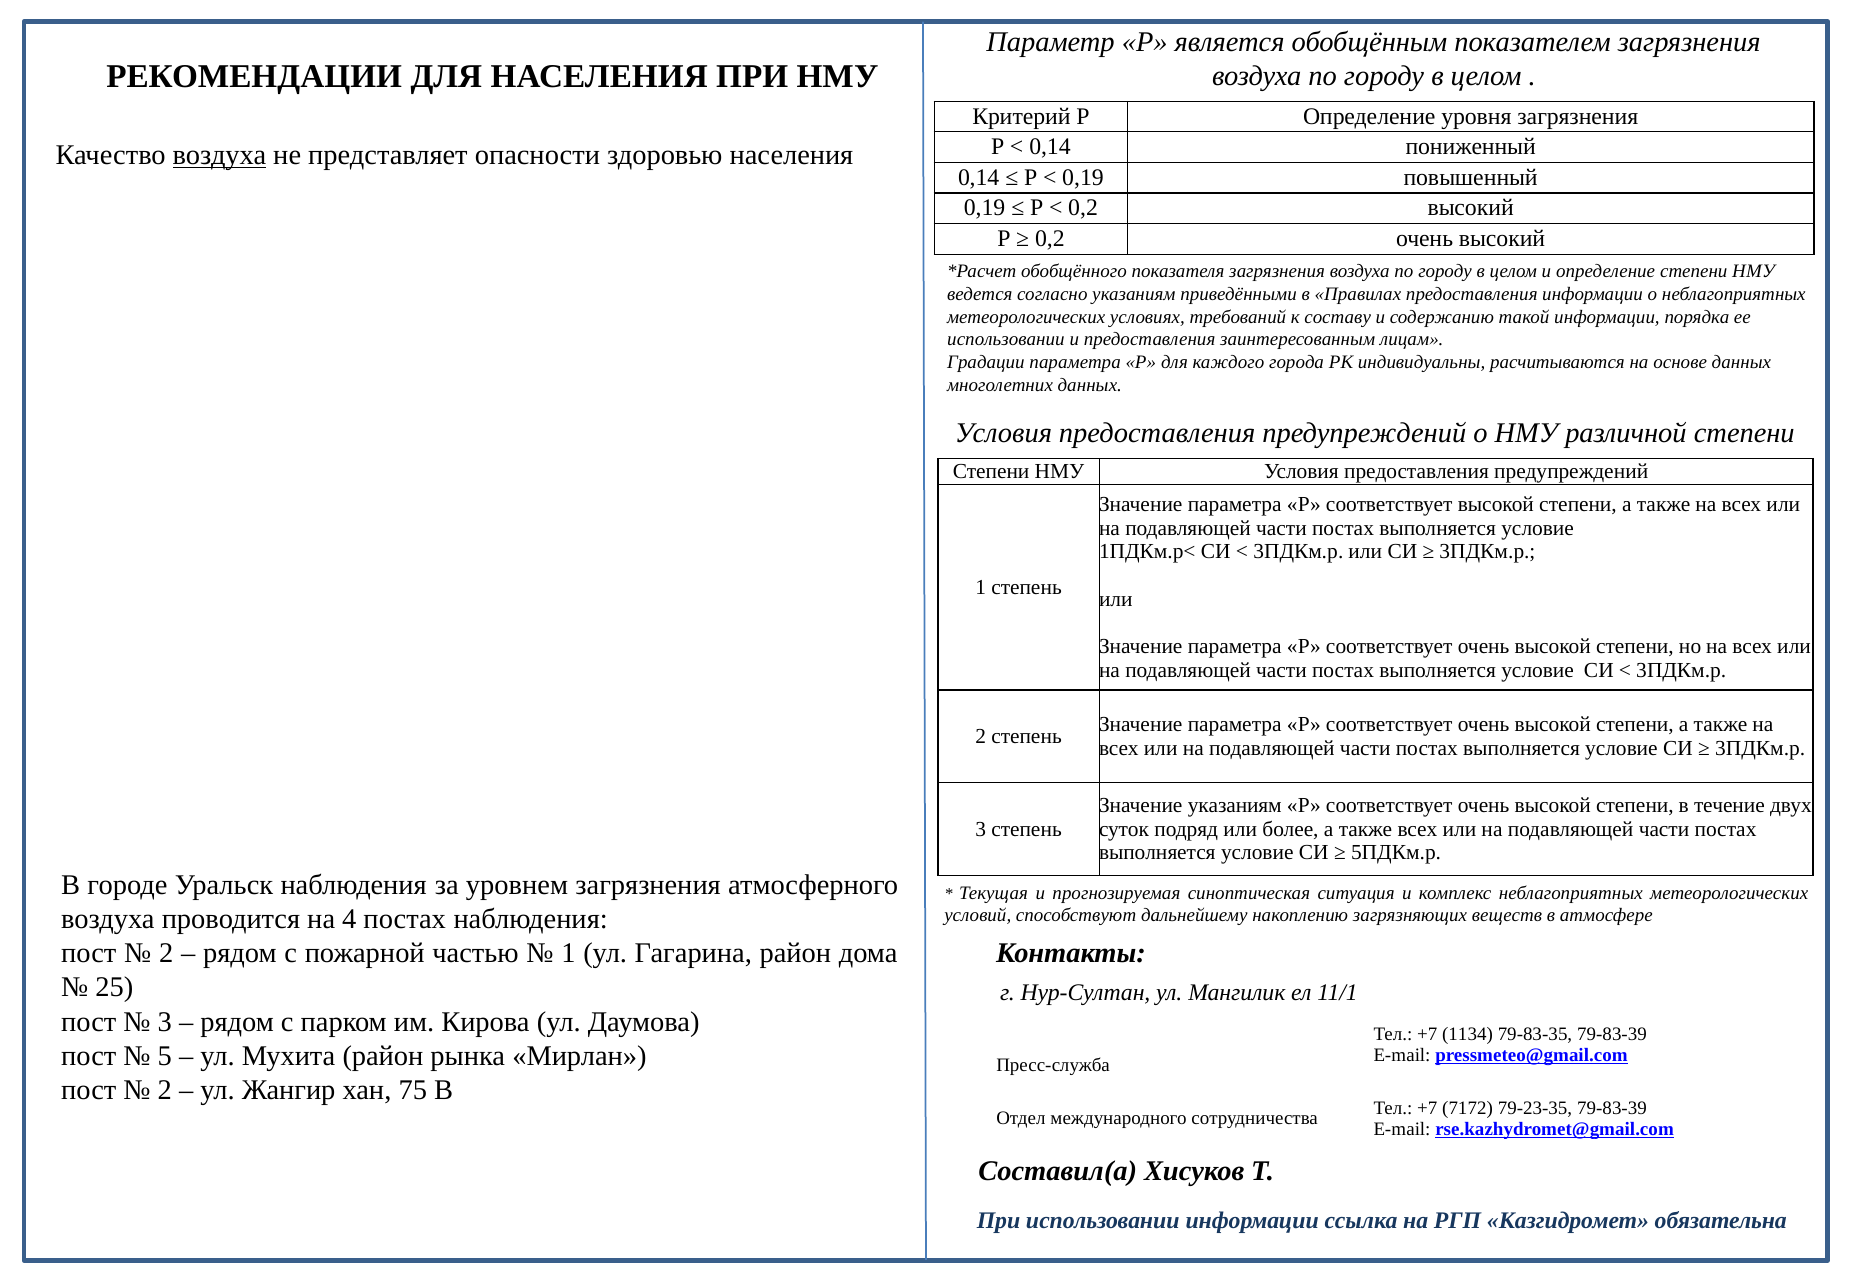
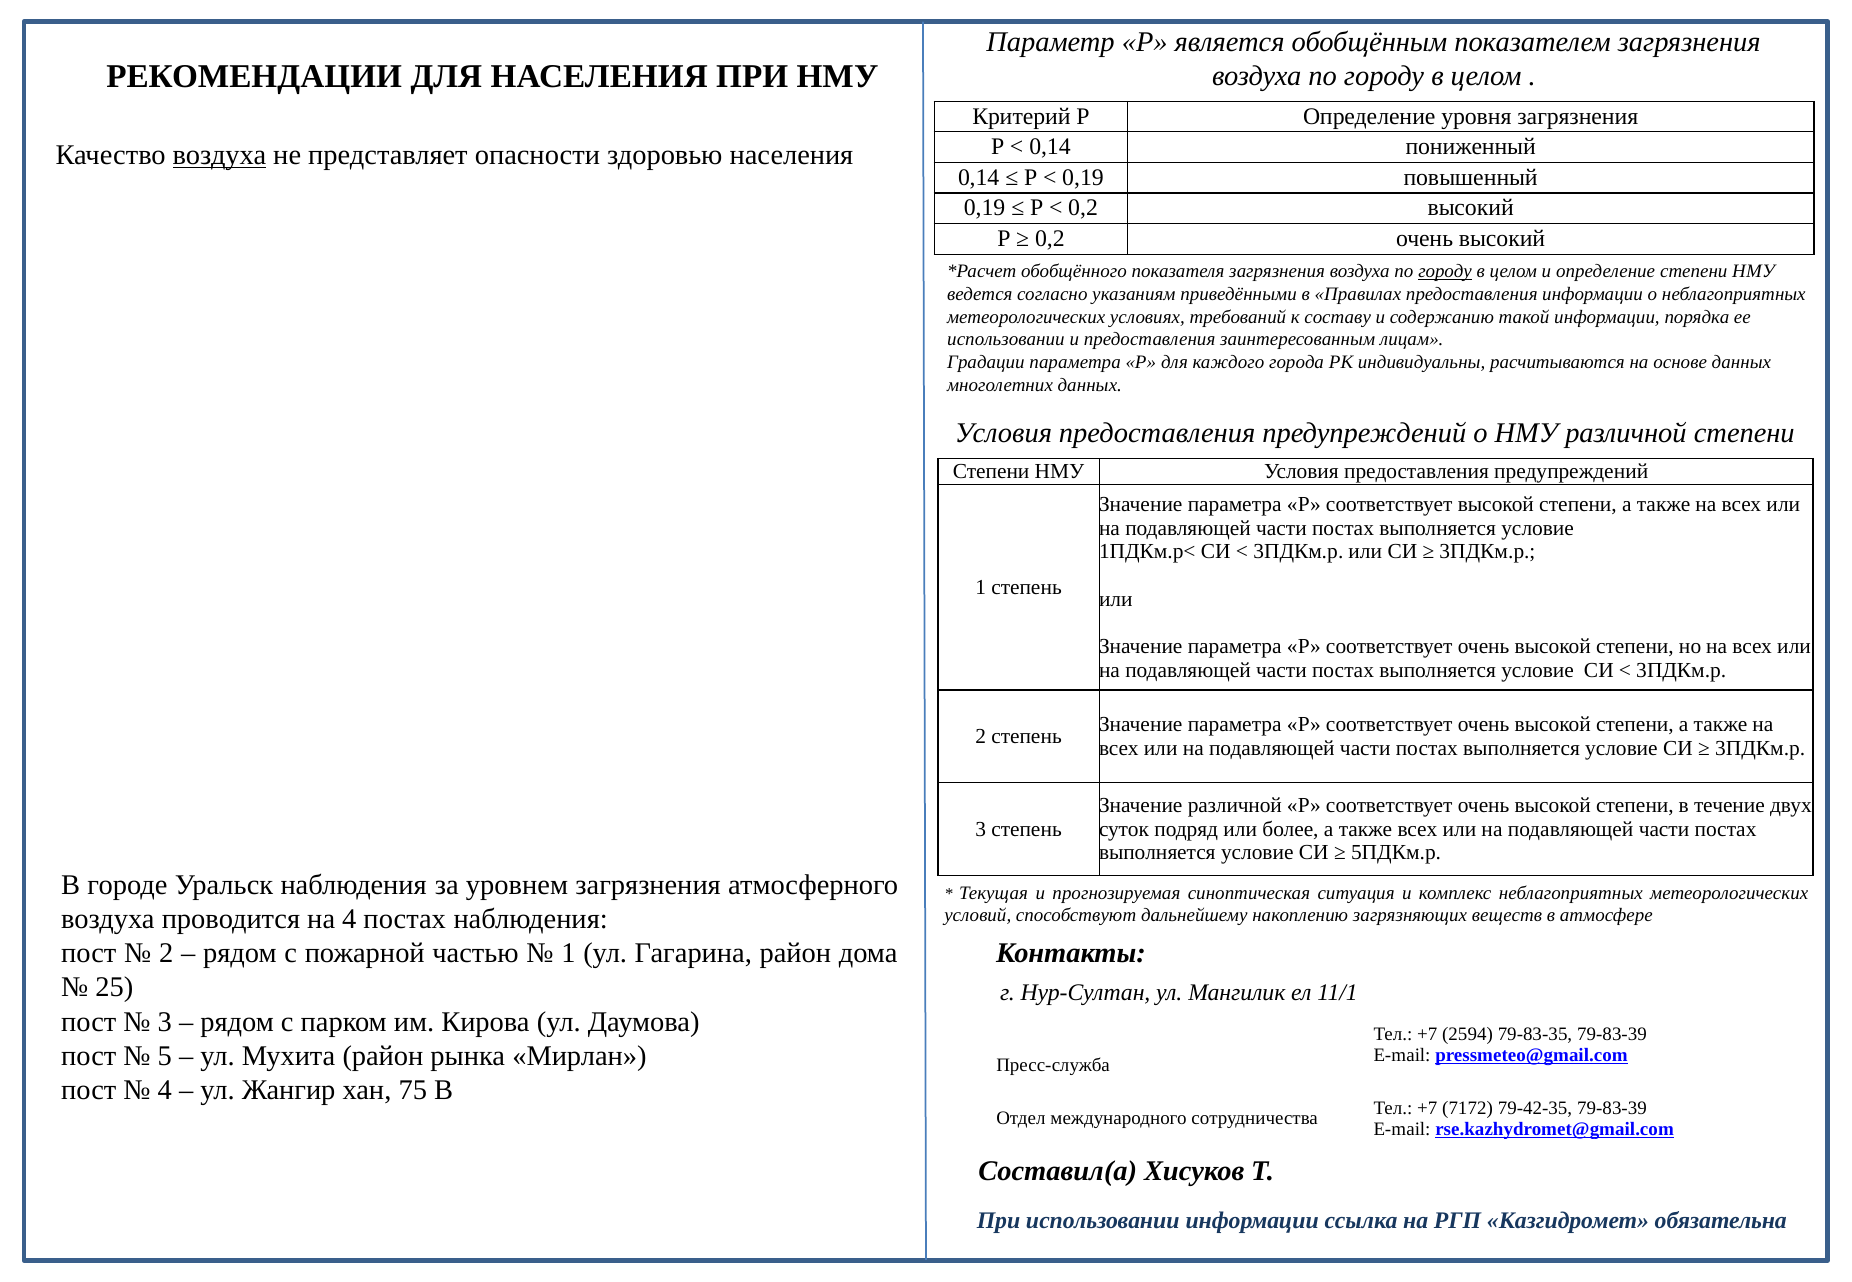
городу underline: none -> present (1445, 271)
Значение указаниям: указаниям -> различной (1235, 805)
1134: 1134 -> 2594 (1467, 1034)
2: 2 -> 4 (165, 1090)
79-23-35: 79-23-35 -> 79-42-35 (1535, 1108)
